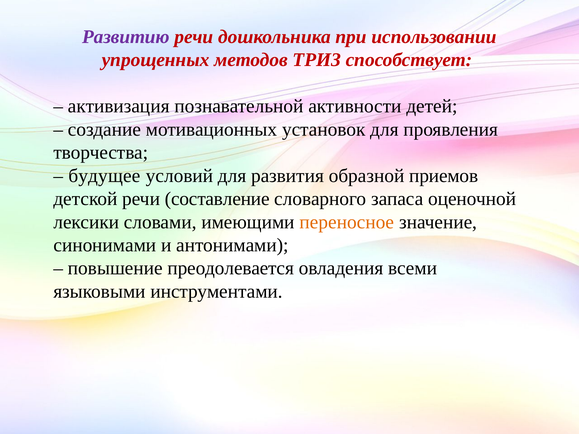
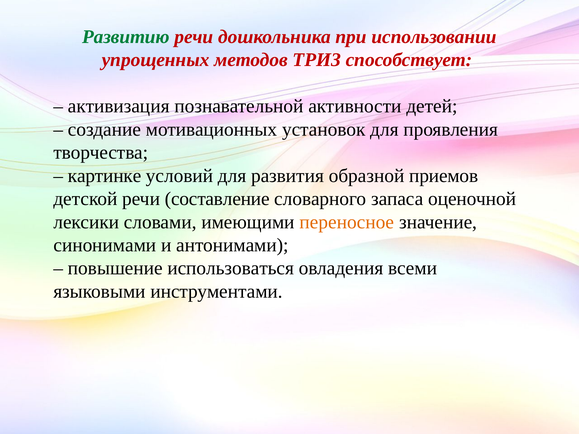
Развитию colour: purple -> green (126, 37)
будущее: будущее -> картинке (105, 176)
преодолевается: преодолевается -> использоваться (231, 268)
